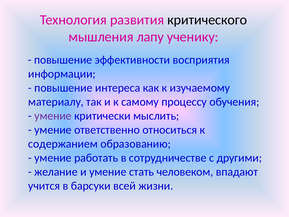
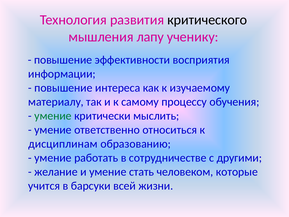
умение colour: purple -> green (53, 116)
содержанием: содержанием -> дисциплинам (63, 144)
впадают: впадают -> которые (237, 172)
